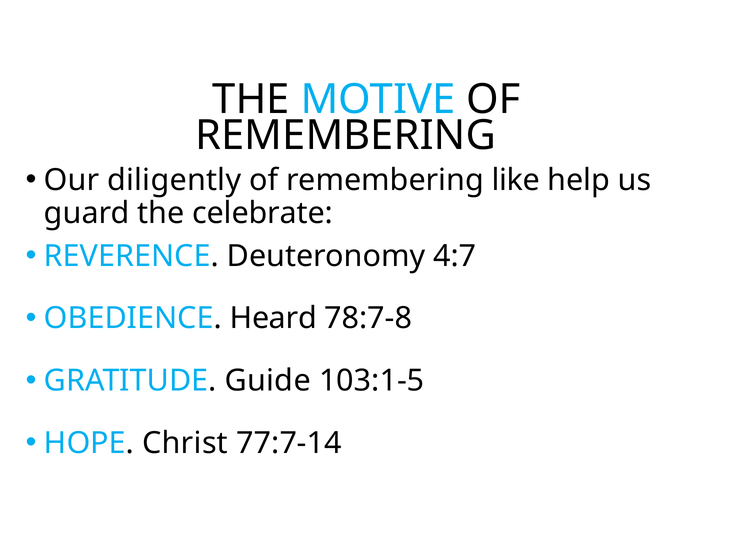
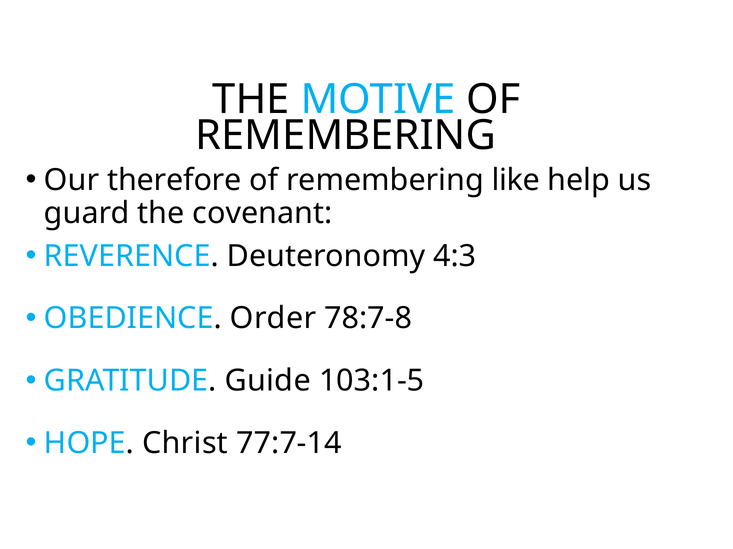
diligently: diligently -> therefore (174, 180)
celebrate: celebrate -> covenant (262, 213)
4:7: 4:7 -> 4:3 (455, 256)
Heard: Heard -> Order (273, 319)
